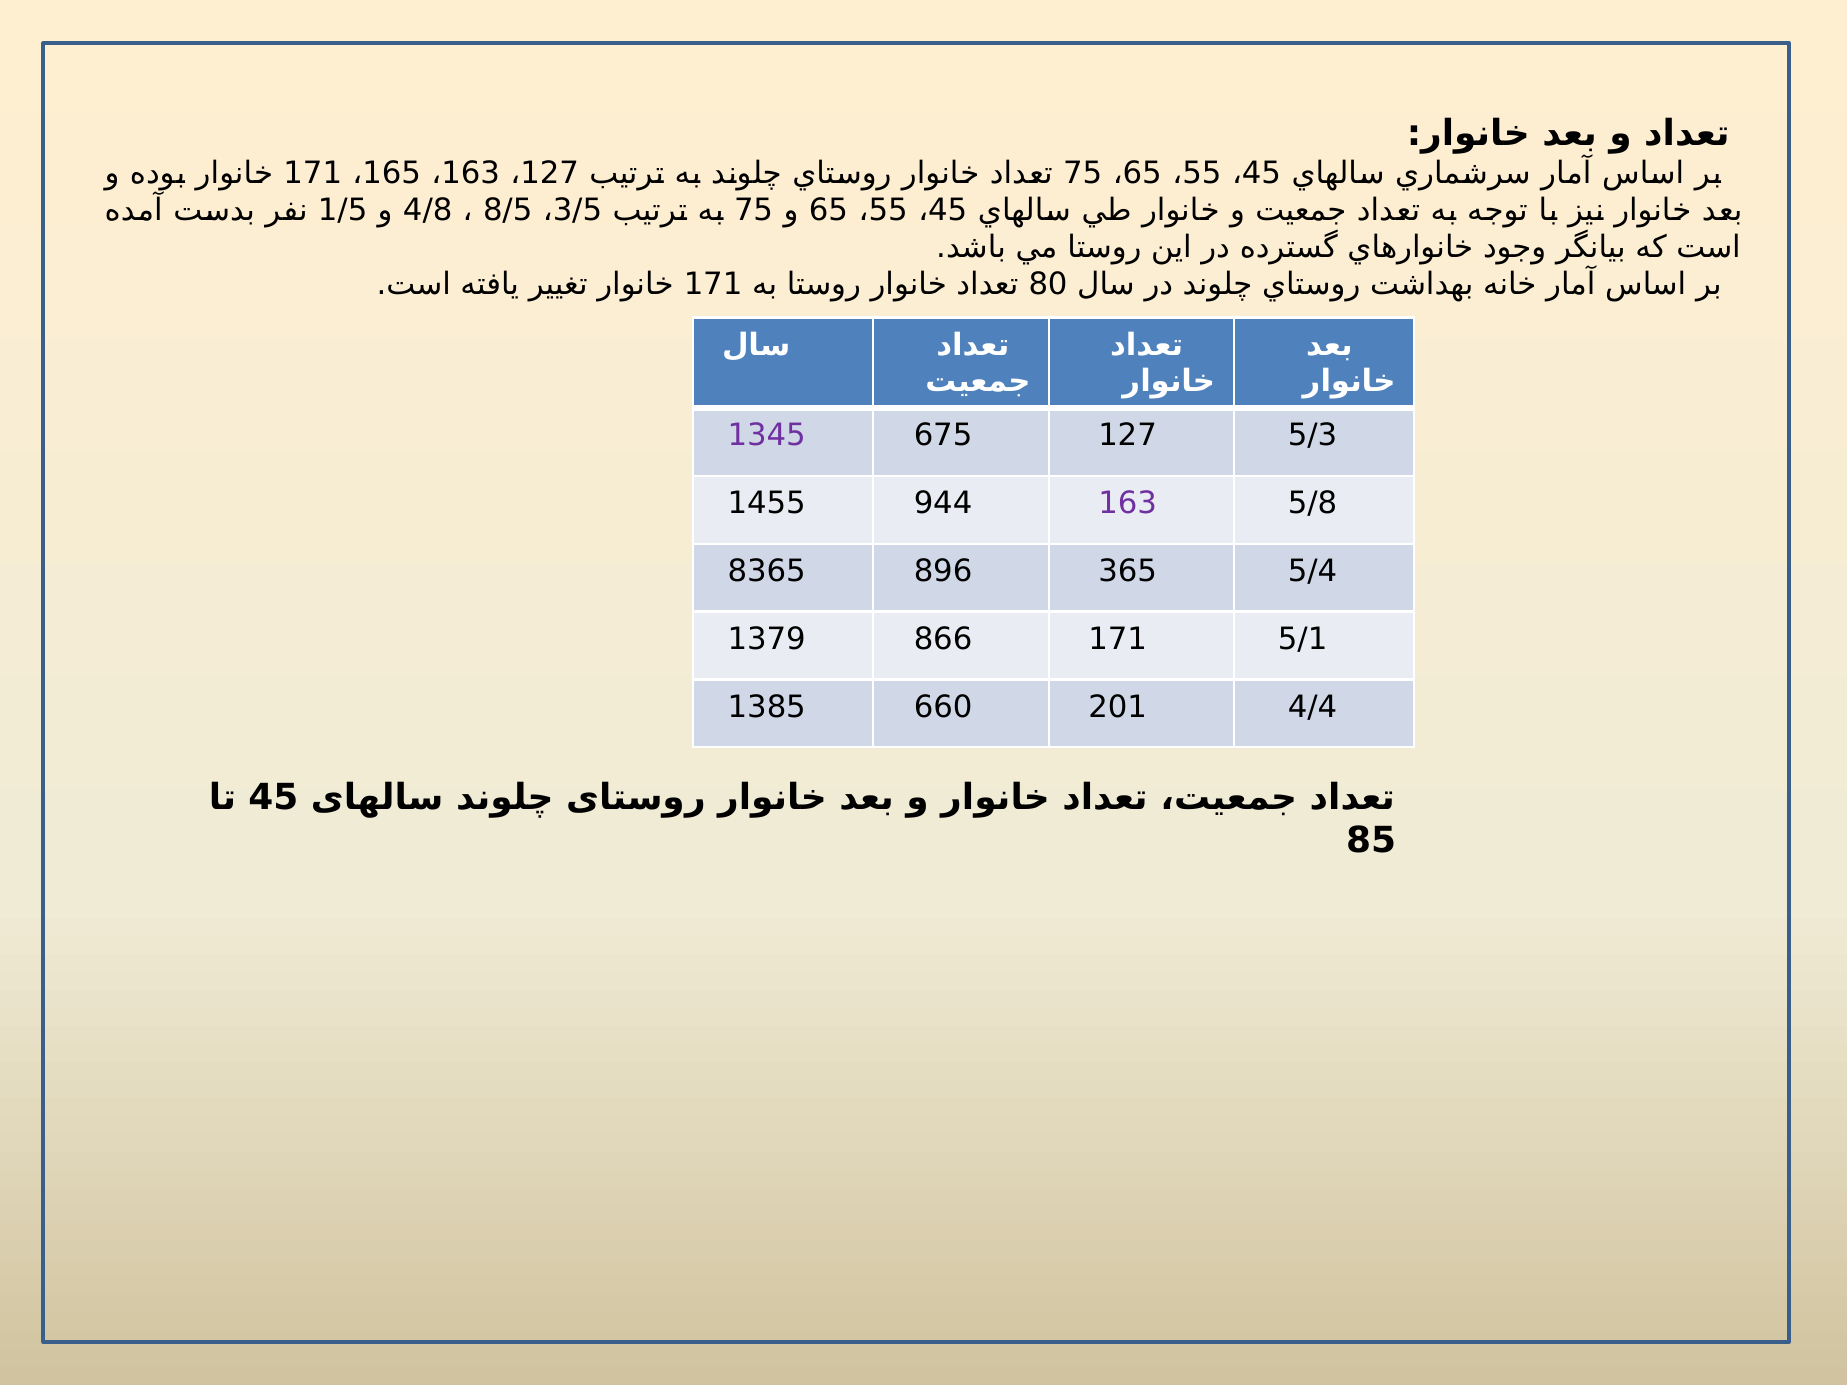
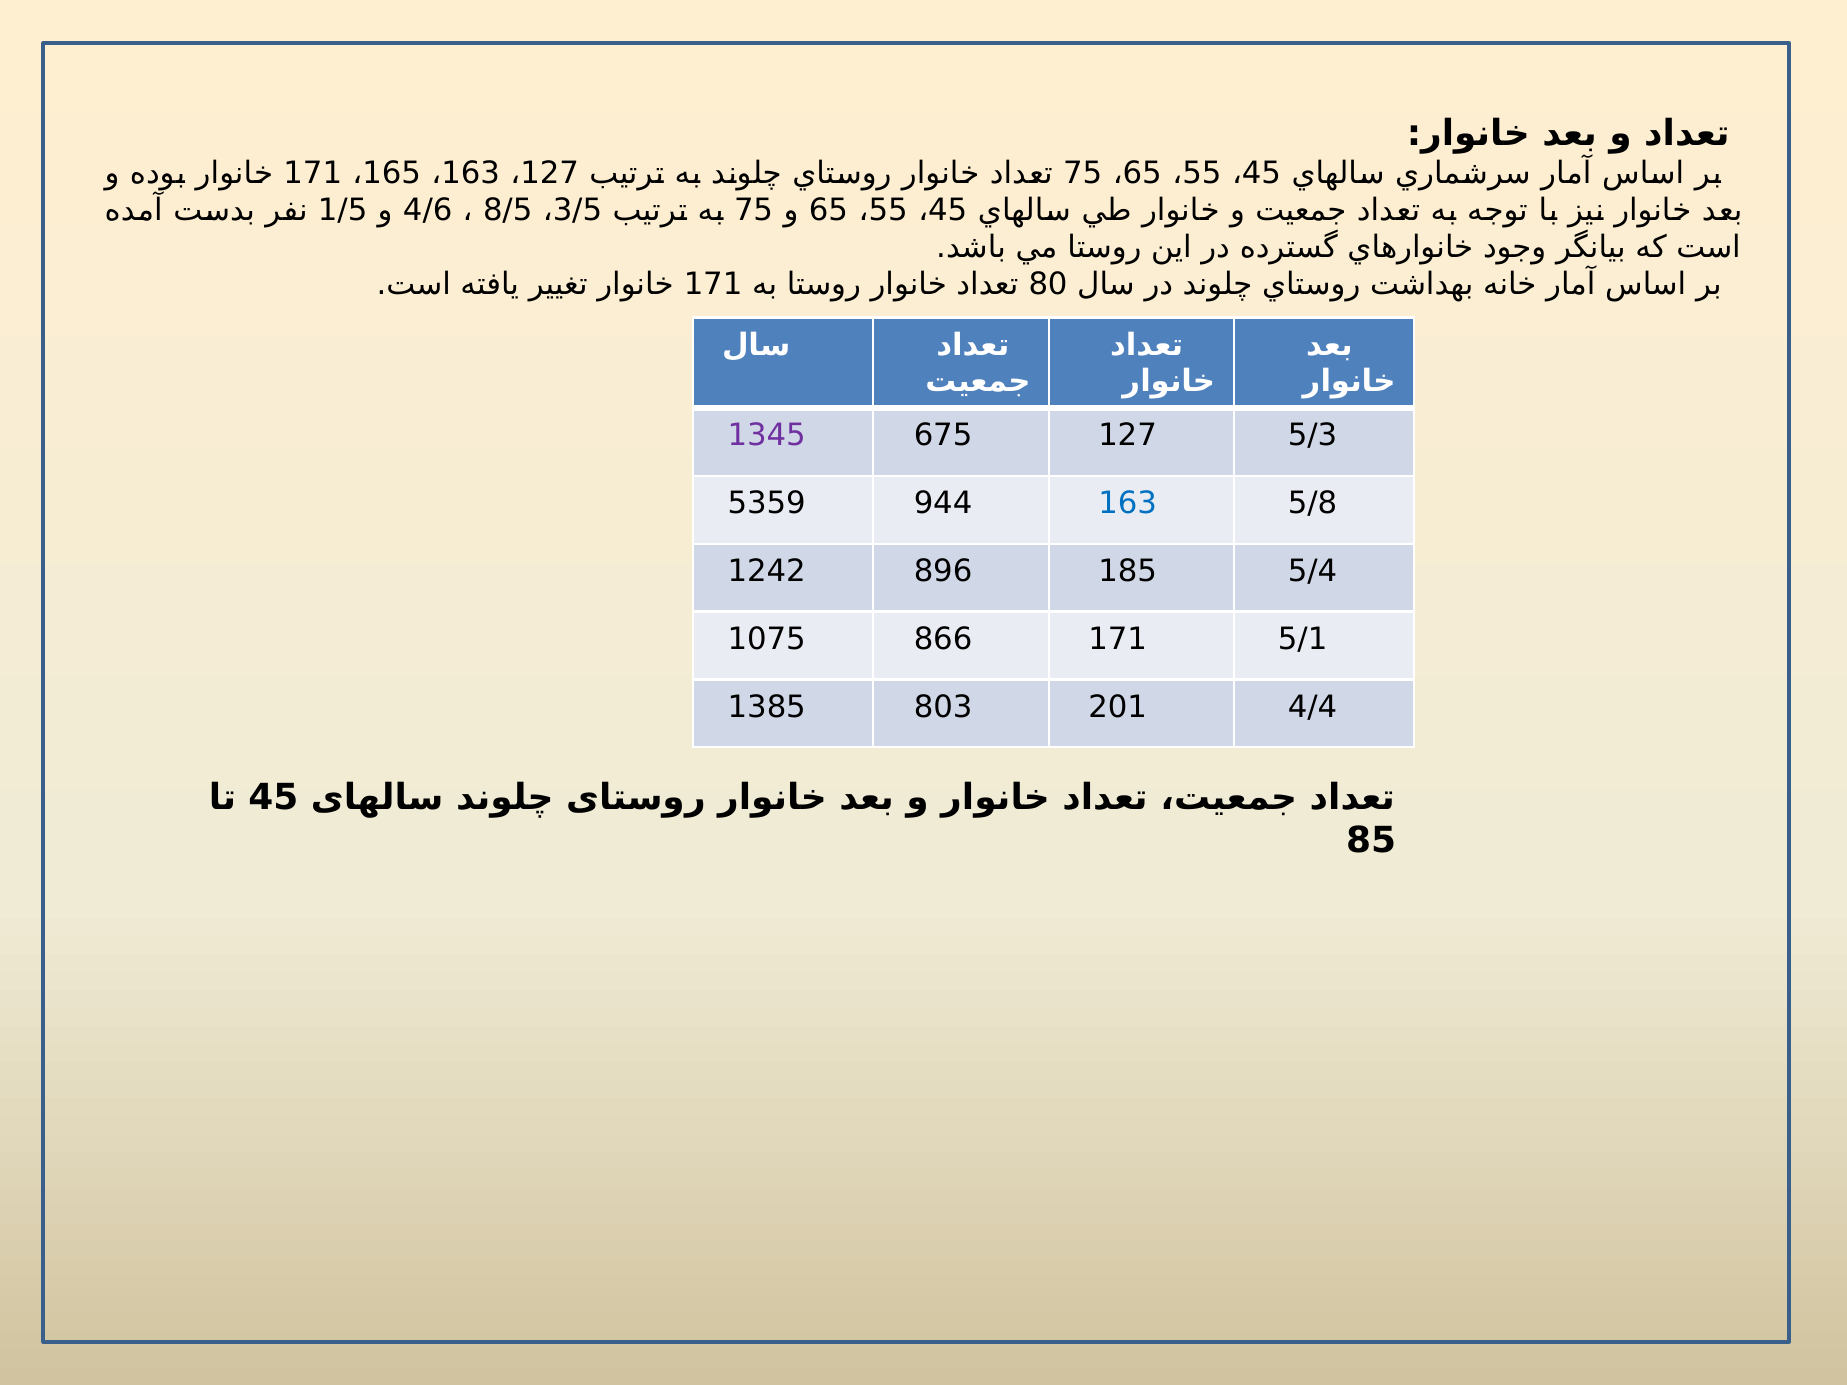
4/8: 4/8 -> 4/6 (428, 211)
1455: 1455 -> 5359 (767, 504)
163 colour: purple -> blue (1128, 504)
8365: 8365 -> 1242 (767, 572)
365: 365 -> 185 (1128, 572)
1379: 1379 -> 1075 (767, 639)
660: 660 -> 803 (943, 707)
